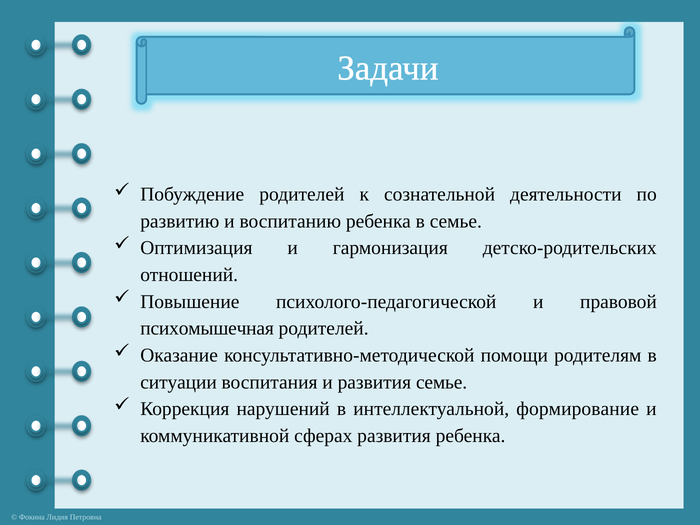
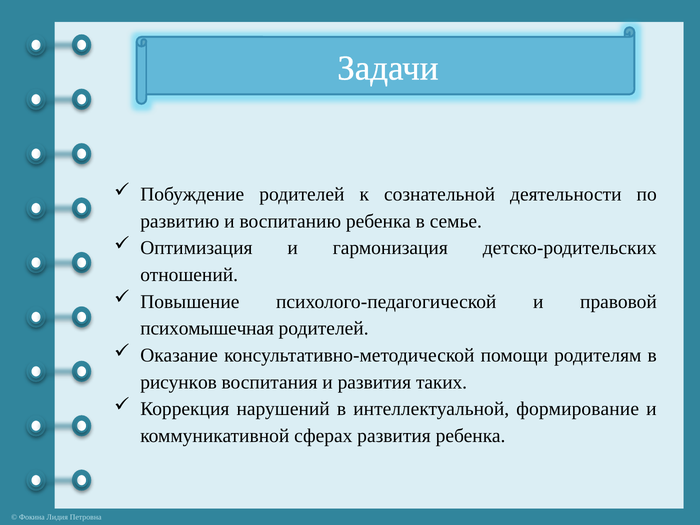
ситуации: ситуации -> рисунков (179, 382)
развития семье: семье -> таких (442, 382)
